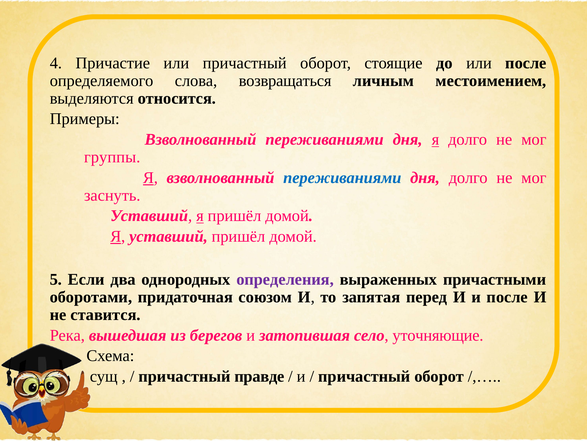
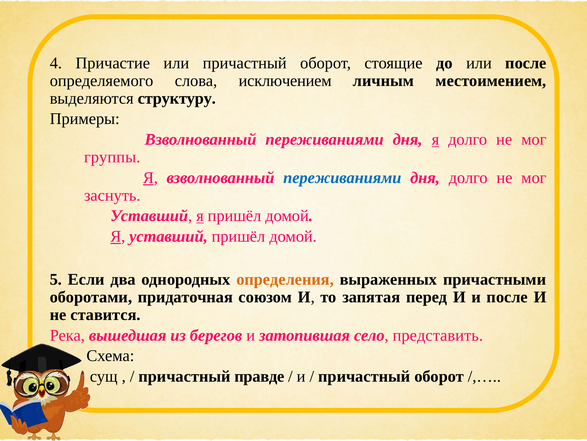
возвращаться: возвращаться -> исключением (285, 81)
относится: относится -> структуру (177, 98)
определения colour: purple -> orange (285, 279)
уточняющие: уточняющие -> представить (438, 335)
